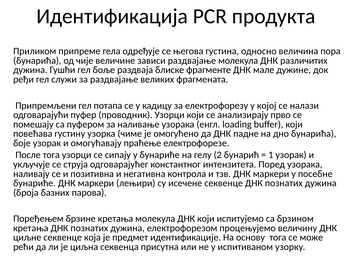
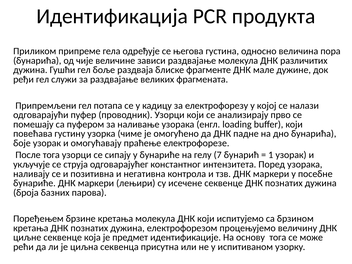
2: 2 -> 7 (218, 155)
